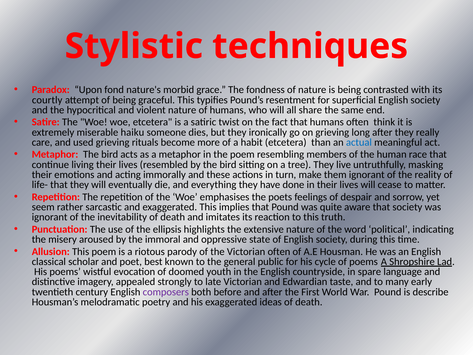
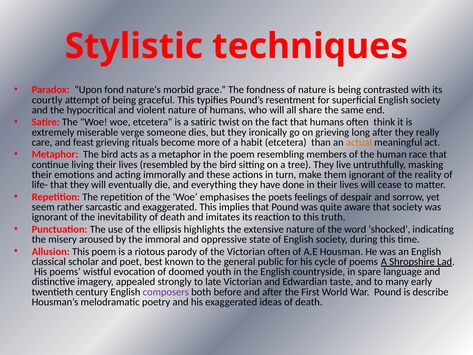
haiku: haiku -> verge (132, 132)
used: used -> feast (83, 142)
actual colour: blue -> orange (359, 142)
political: political -> shocked (389, 229)
